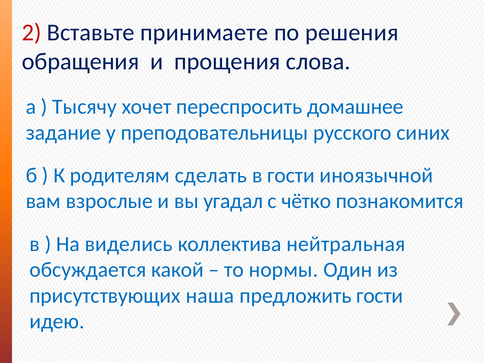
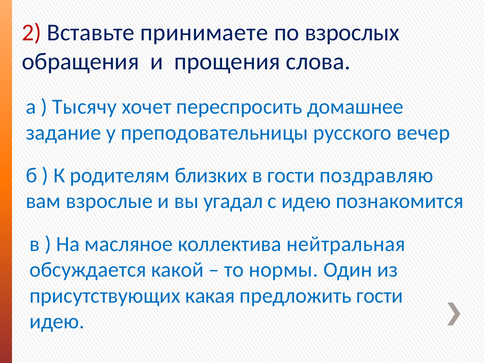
решения: решения -> взрослых (352, 32)
синих: синих -> вечер (423, 133)
сделать: сделать -> близких (211, 175)
иноязычной: иноязычной -> поздравляю (376, 175)
с чётко: чётко -> идею (306, 201)
виделись: виделись -> масляное (129, 244)
наша: наша -> какая (210, 296)
